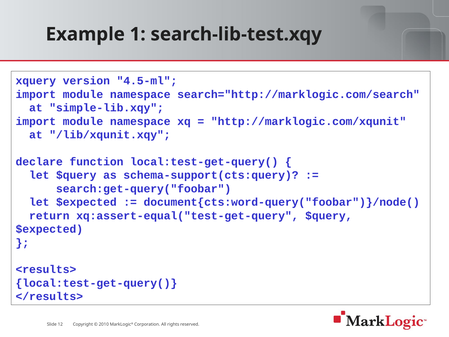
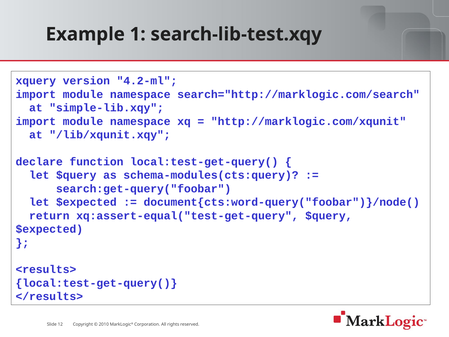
4.5-ml: 4.5-ml -> 4.2-ml (147, 81)
schema-support(cts:query: schema-support(cts:query -> schema-modules(cts:query (211, 175)
